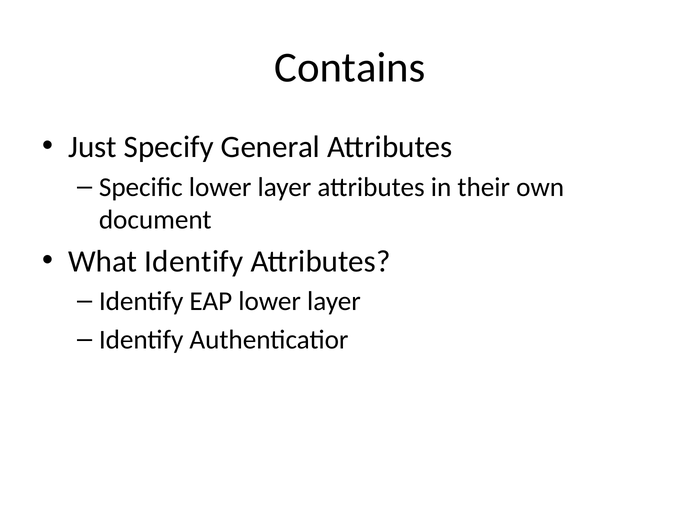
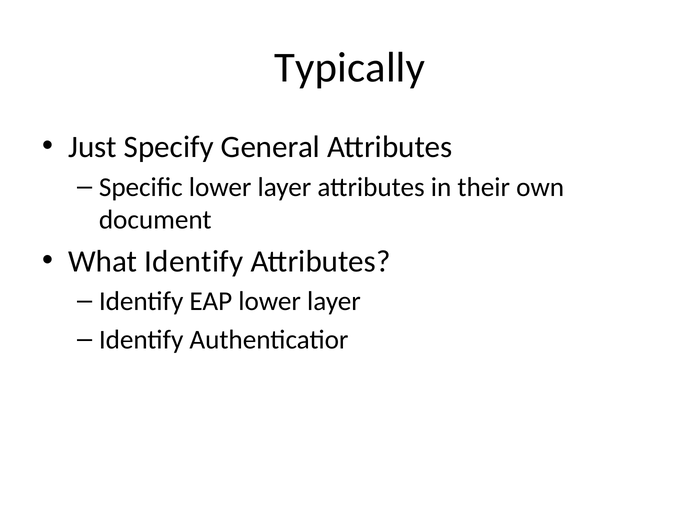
Contains: Contains -> Typically (350, 68)
